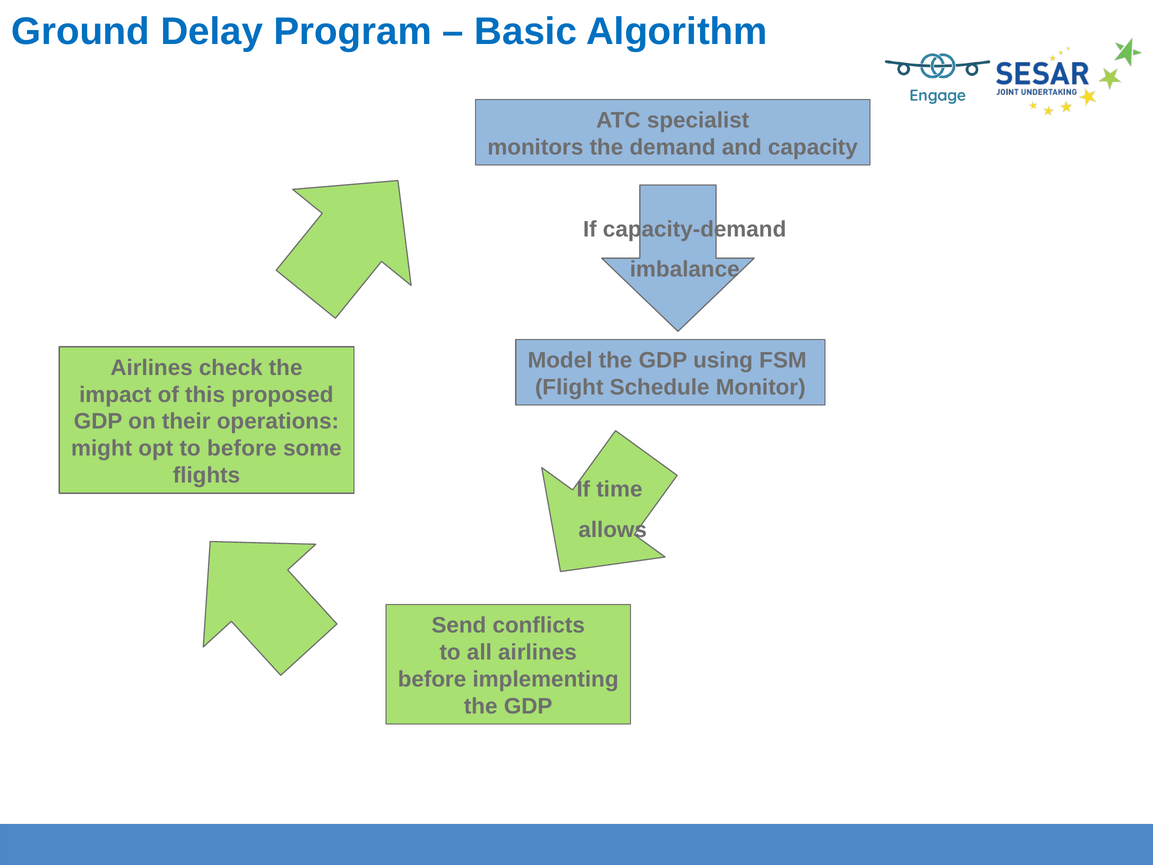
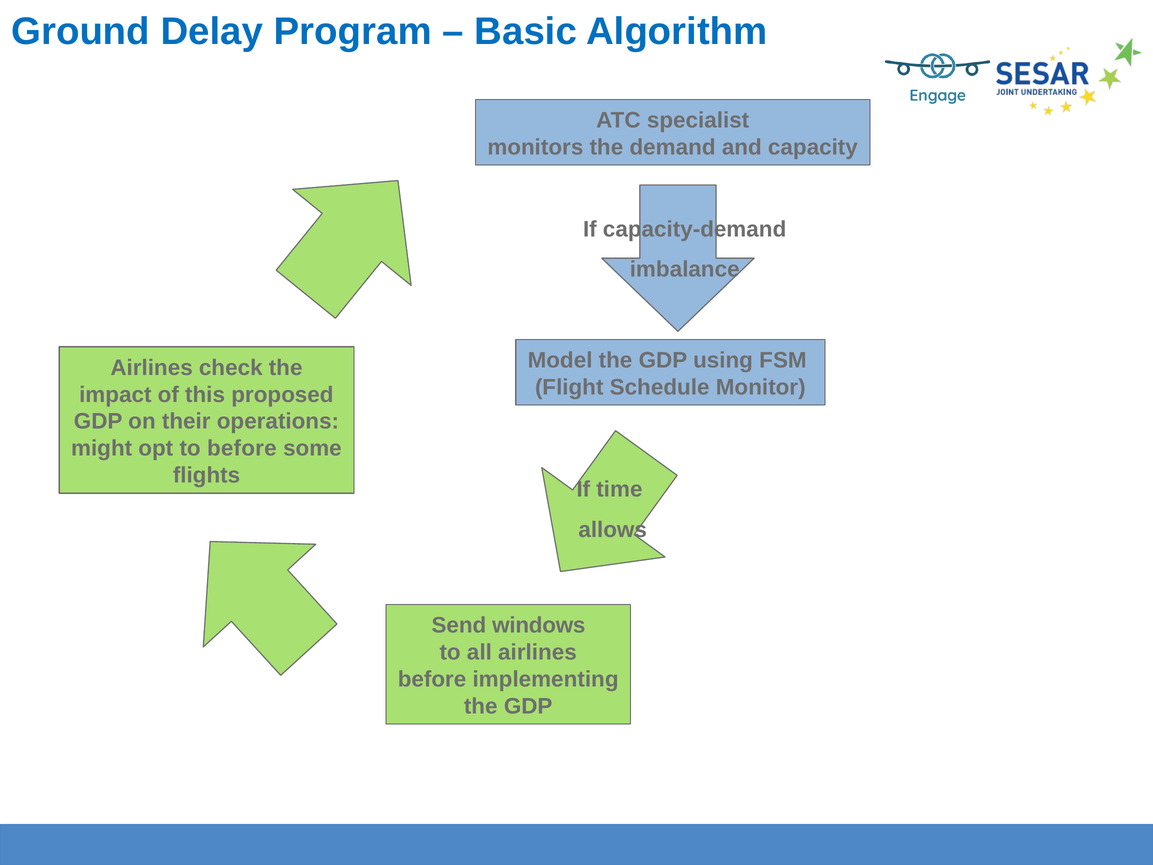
conflicts: conflicts -> windows (539, 625)
